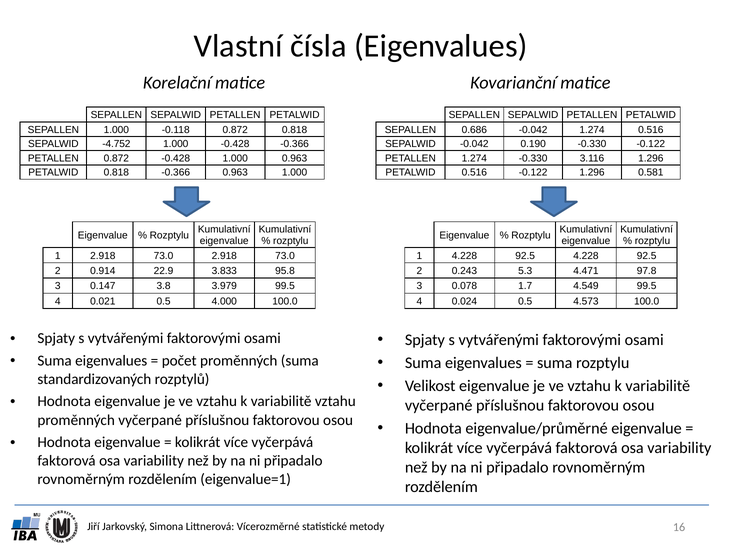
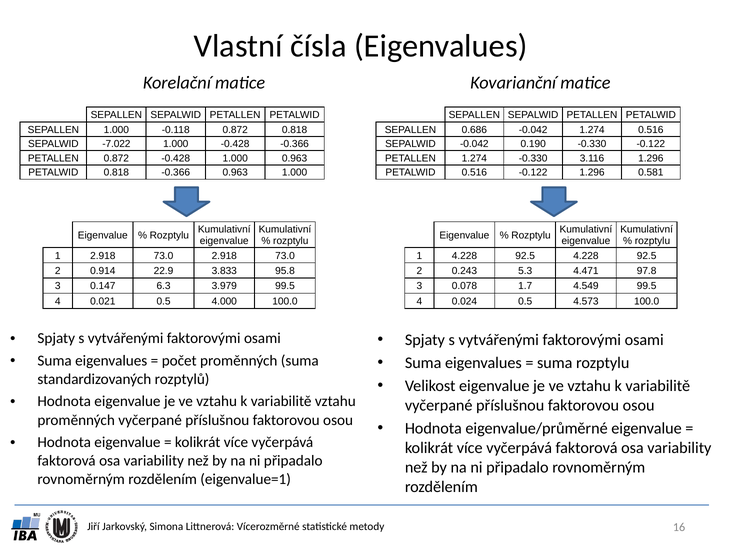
-4.752: -4.752 -> -7.022 (116, 144)
3.8: 3.8 -> 6.3 (164, 286)
